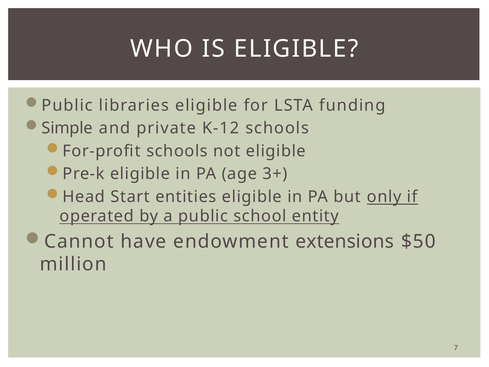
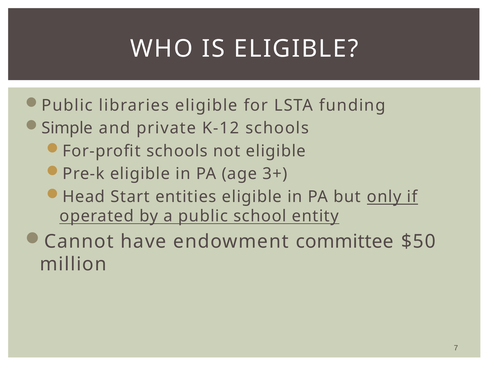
extensions: extensions -> committee (345, 241)
